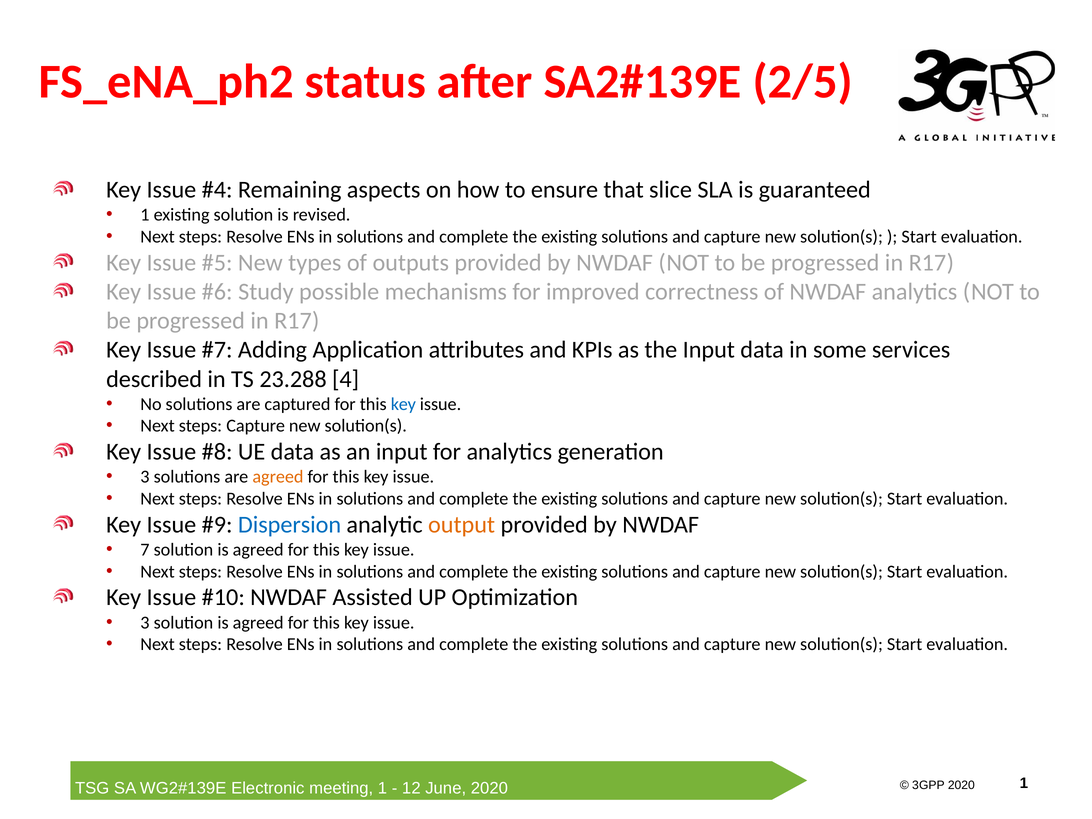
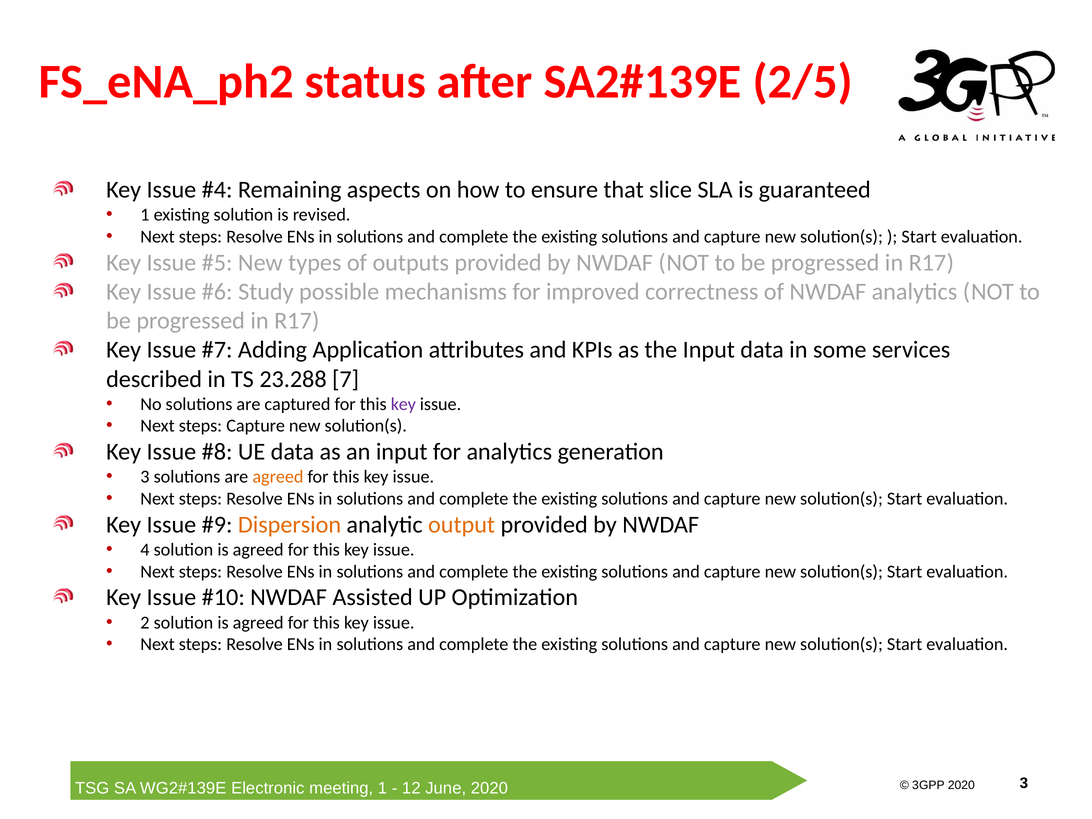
4: 4 -> 7 (346, 379)
key colour: blue -> purple (403, 404)
Dispersion colour: blue -> orange (290, 525)
7: 7 -> 4 (145, 550)
3: 3 -> 2 (145, 623)
1: 1 -> 3 (1024, 783)
